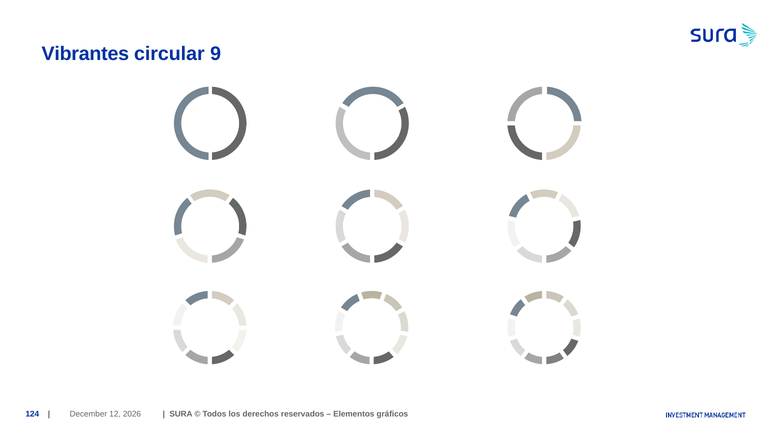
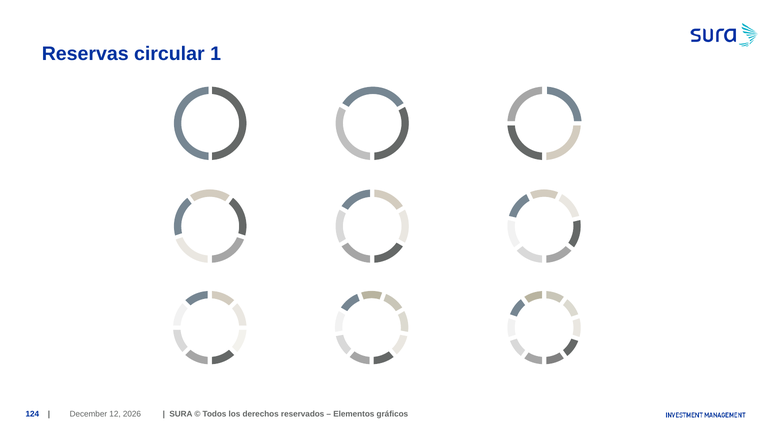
Vibrantes: Vibrantes -> Reservas (85, 54)
9: 9 -> 1 (216, 54)
